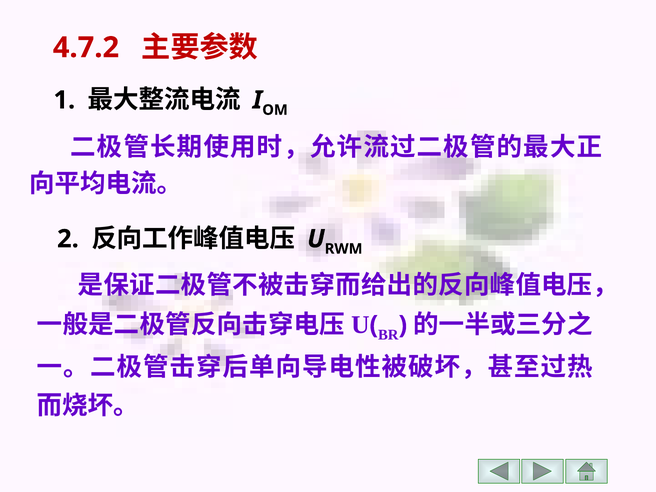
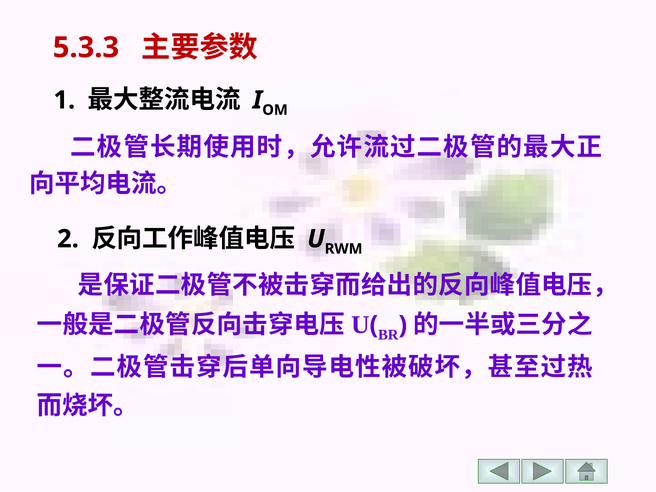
4.7.2: 4.7.2 -> 5.3.3 (86, 48)
